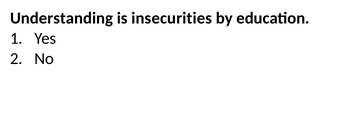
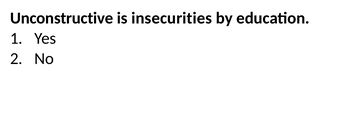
Understanding: Understanding -> Unconstructive (62, 18)
